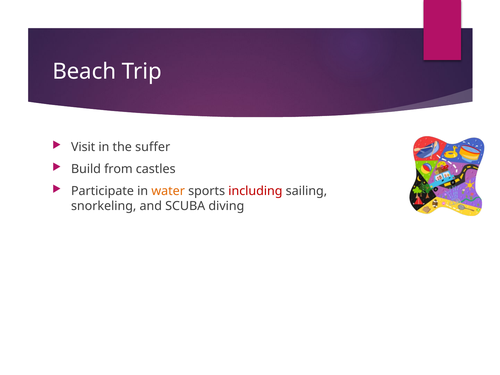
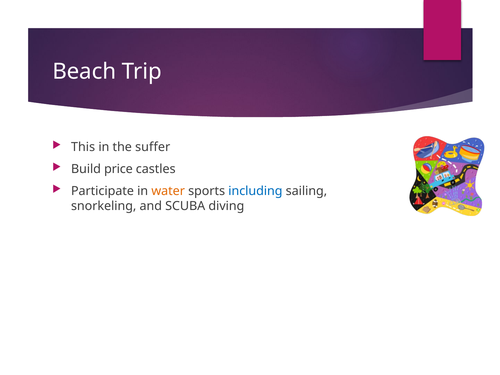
Visit: Visit -> This (83, 147)
from: from -> price (118, 169)
including colour: red -> blue (255, 191)
